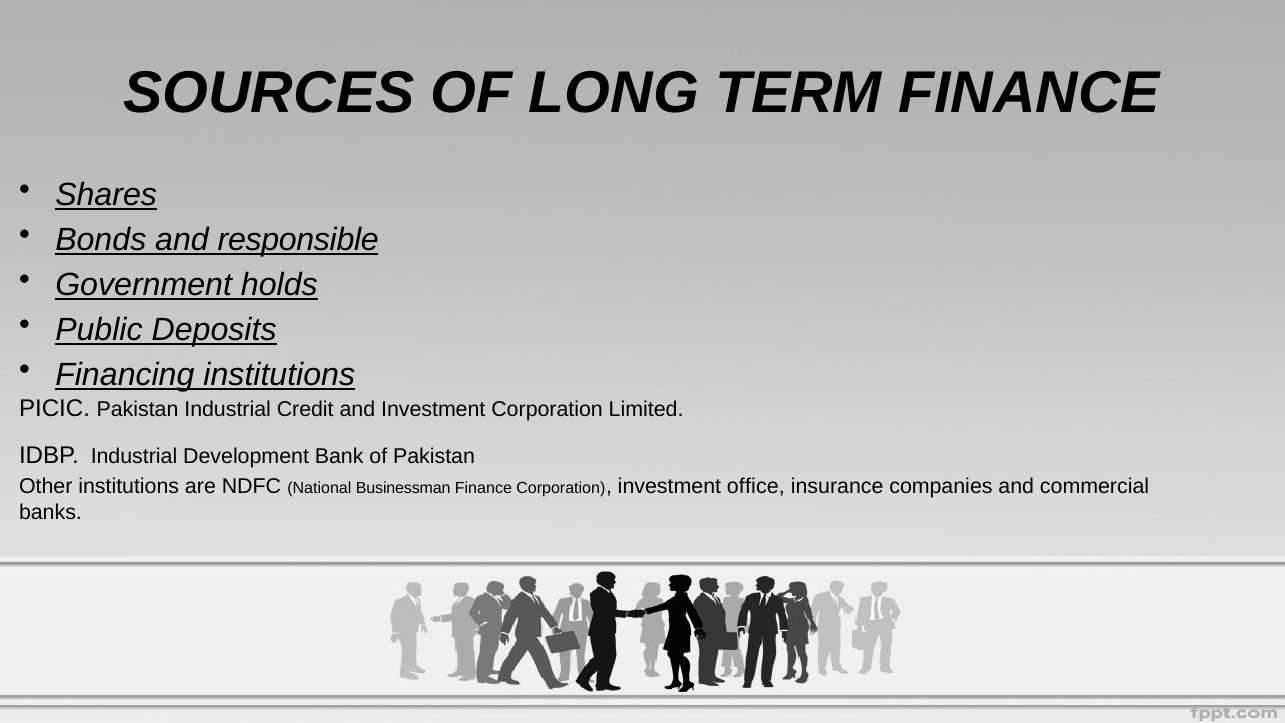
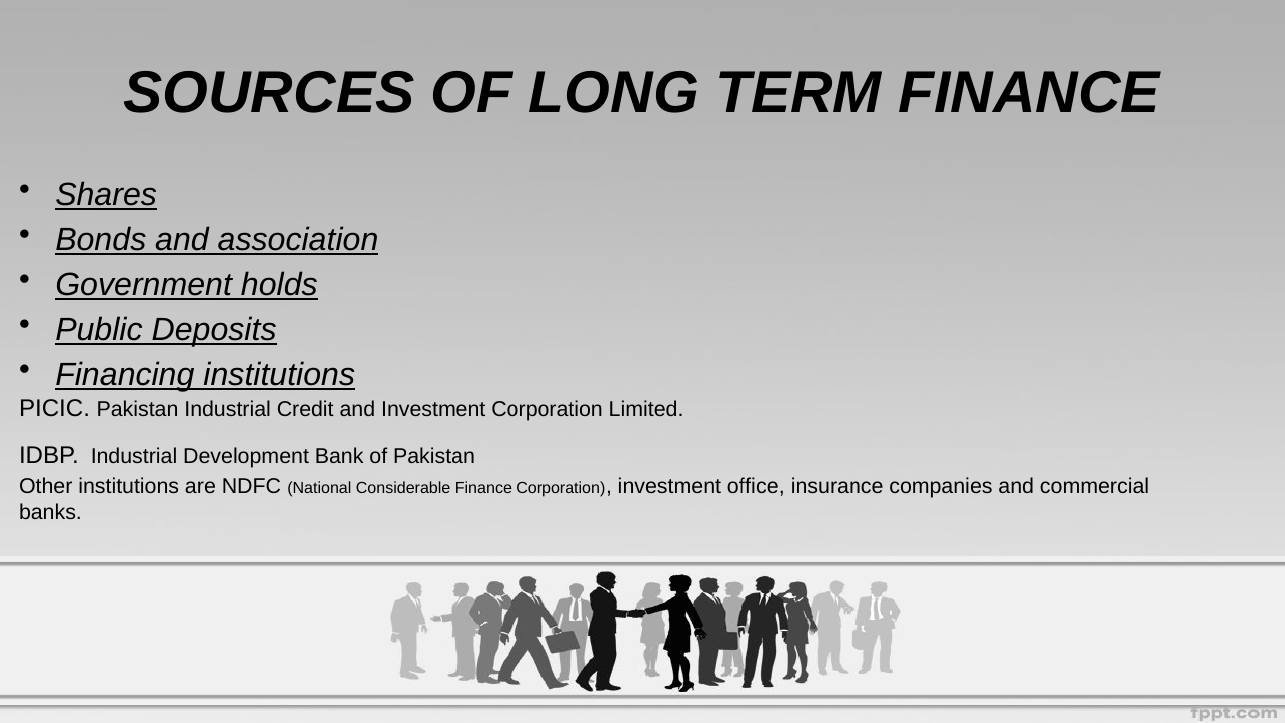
responsible: responsible -> association (298, 240)
Businessman: Businessman -> Considerable (403, 488)
